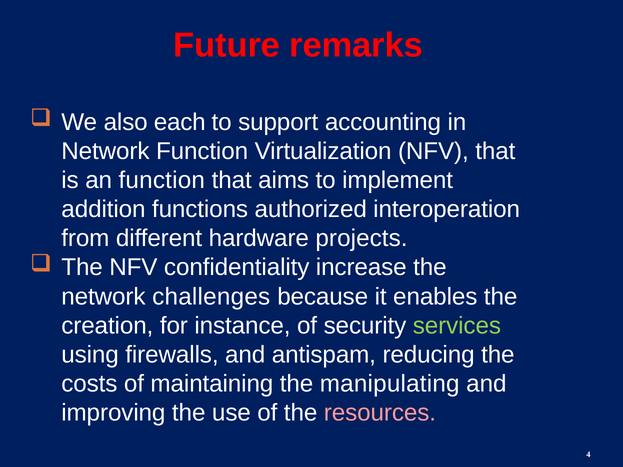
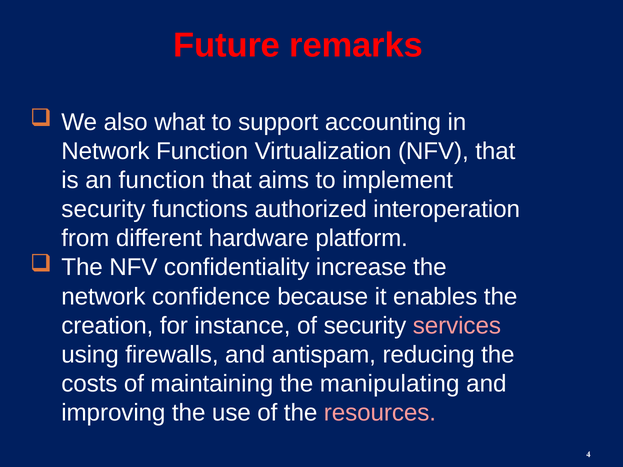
each: each -> what (180, 122)
addition: addition -> security (103, 209)
projects: projects -> platform (362, 239)
challenges: challenges -> confidence (211, 297)
services colour: light green -> pink (457, 326)
